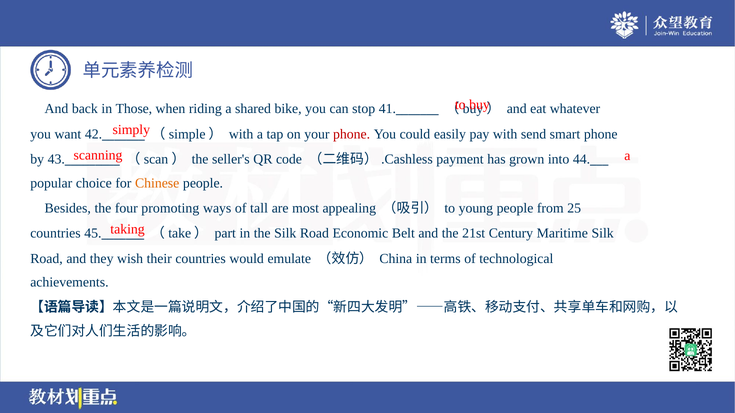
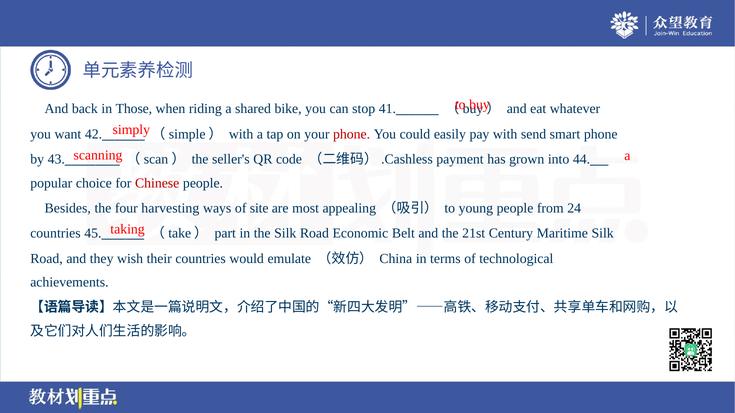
Chinese colour: orange -> red (157, 183)
promoting: promoting -> harvesting (170, 208)
tall: tall -> site (259, 208)
25: 25 -> 24 (574, 208)
